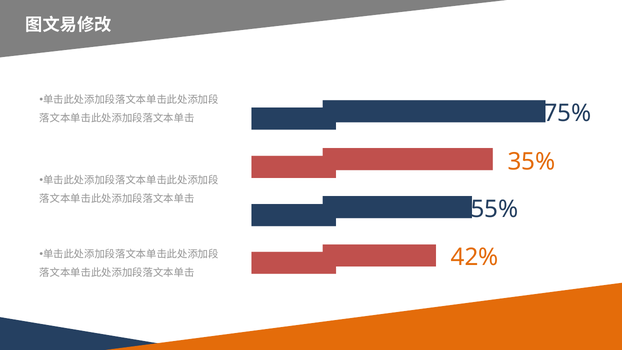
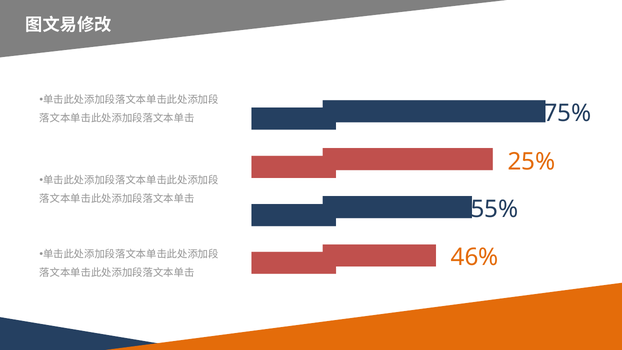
35%: 35% -> 25% (531, 161)
42%: 42% -> 46% (475, 257)
